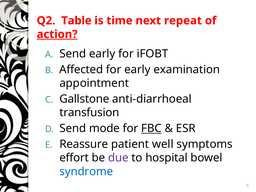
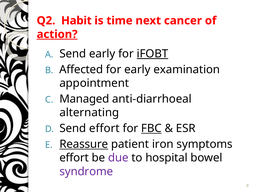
Table: Table -> Habit (76, 21)
repeat: repeat -> cancer (183, 21)
iFOBT underline: none -> present (152, 54)
Gallstone: Gallstone -> Managed (84, 99)
transfusion: transfusion -> alternating (89, 113)
Send mode: mode -> effort (104, 128)
Reassure underline: none -> present (84, 144)
well: well -> iron (163, 144)
syndrome colour: blue -> purple (86, 171)
